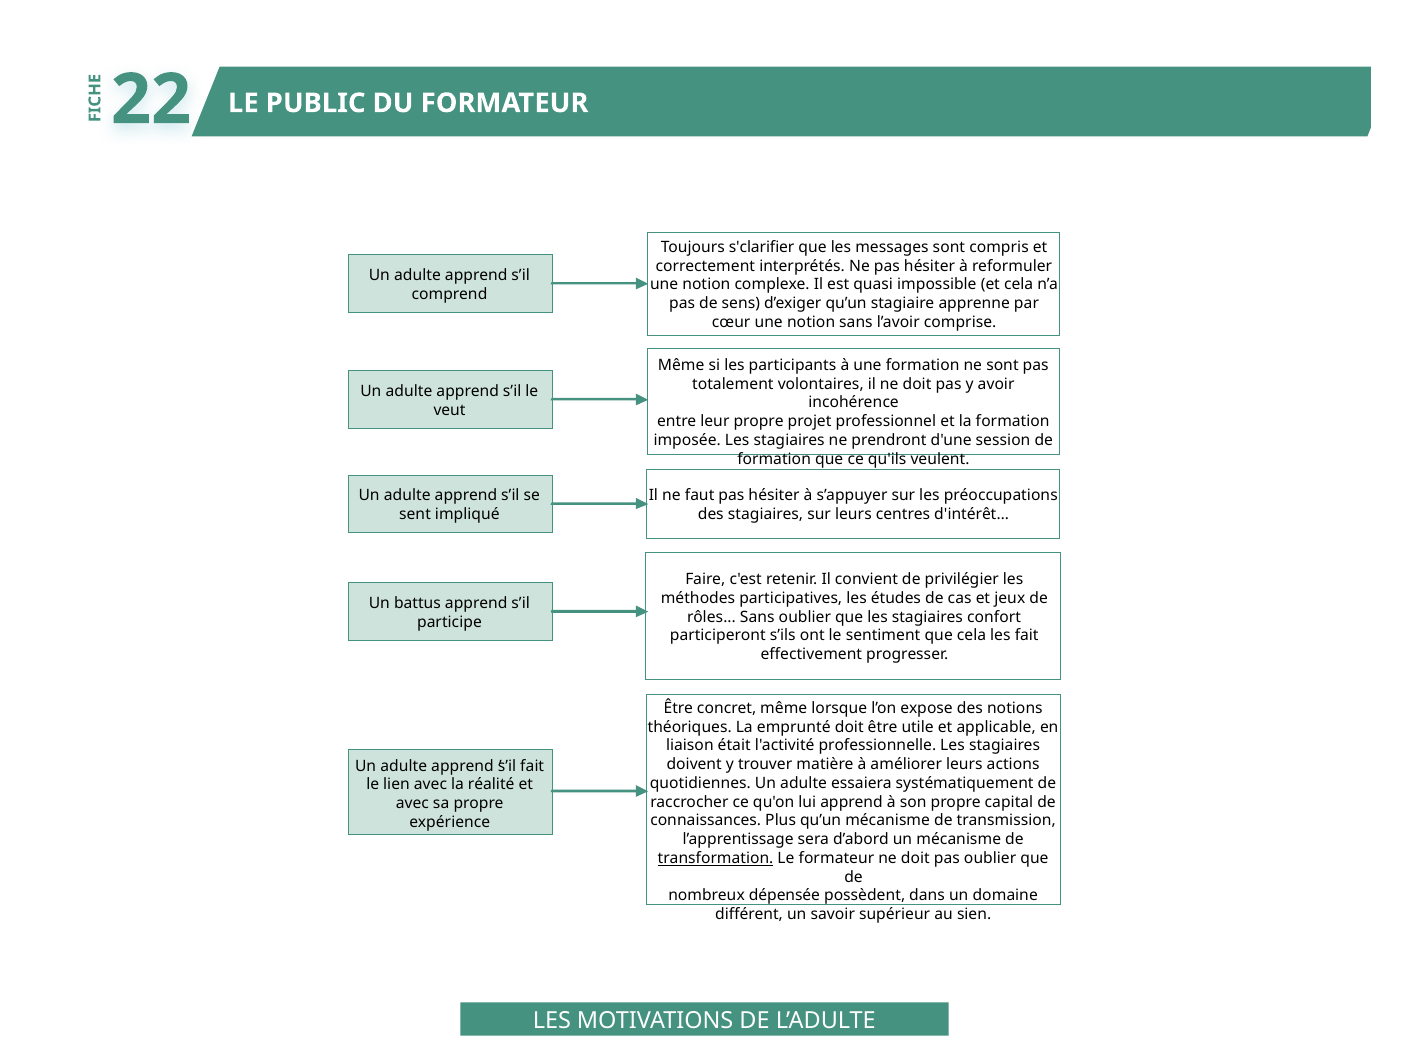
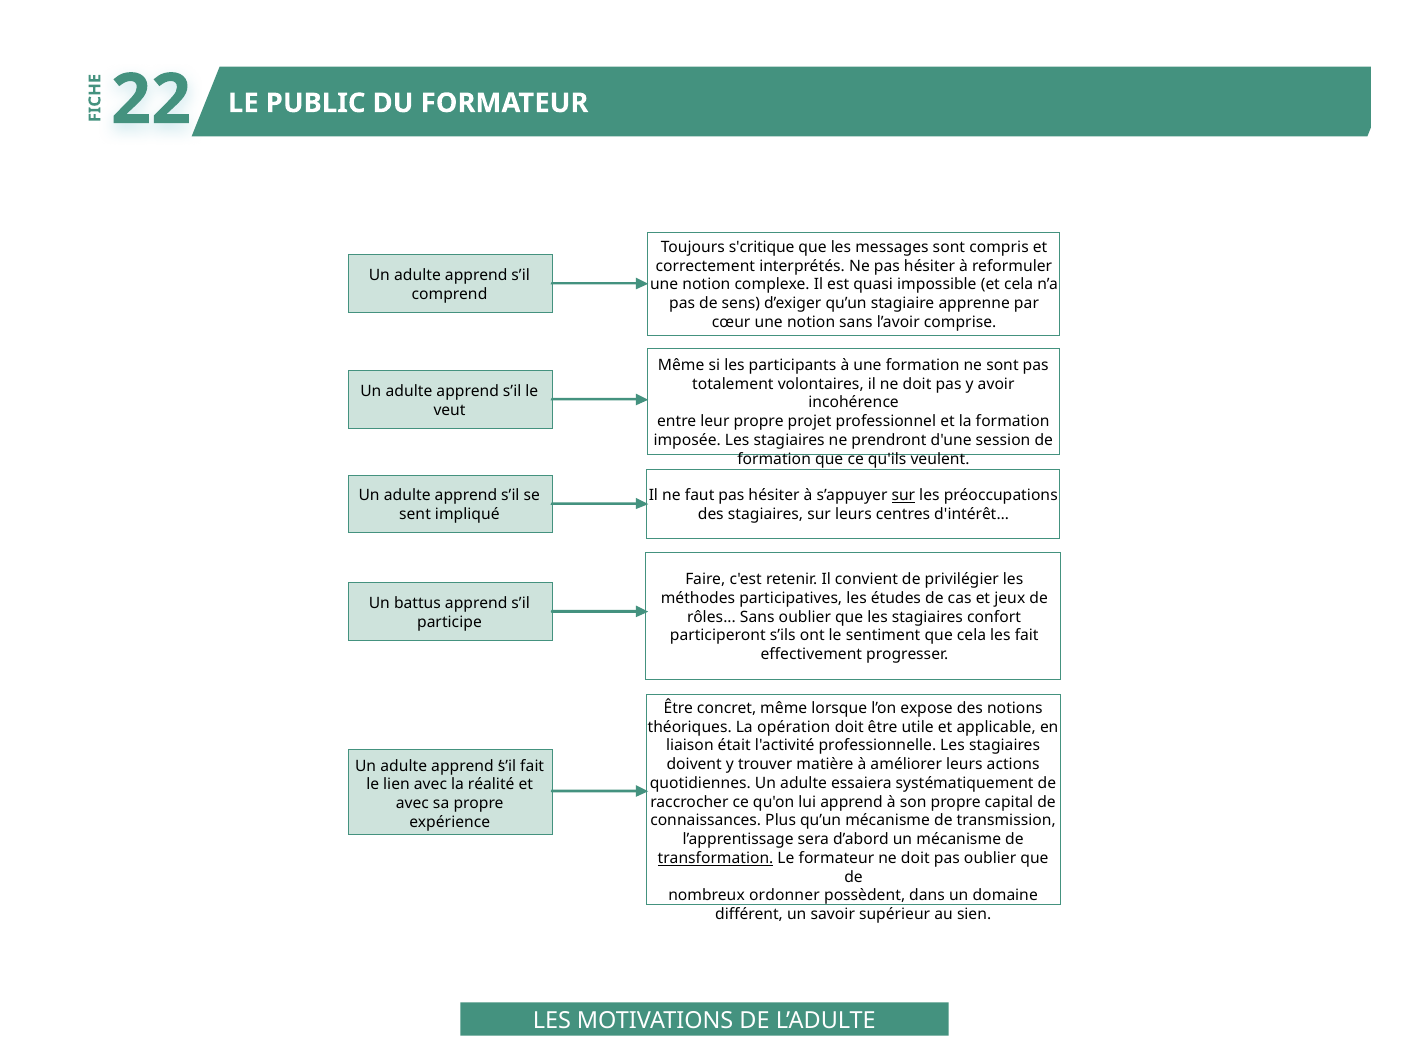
s'clarifier: s'clarifier -> s'critique (762, 247)
sur underline: none -> present (903, 495)
emprunté: emprunté -> opération (794, 727)
dépensée: dépensée -> ordonner (784, 896)
